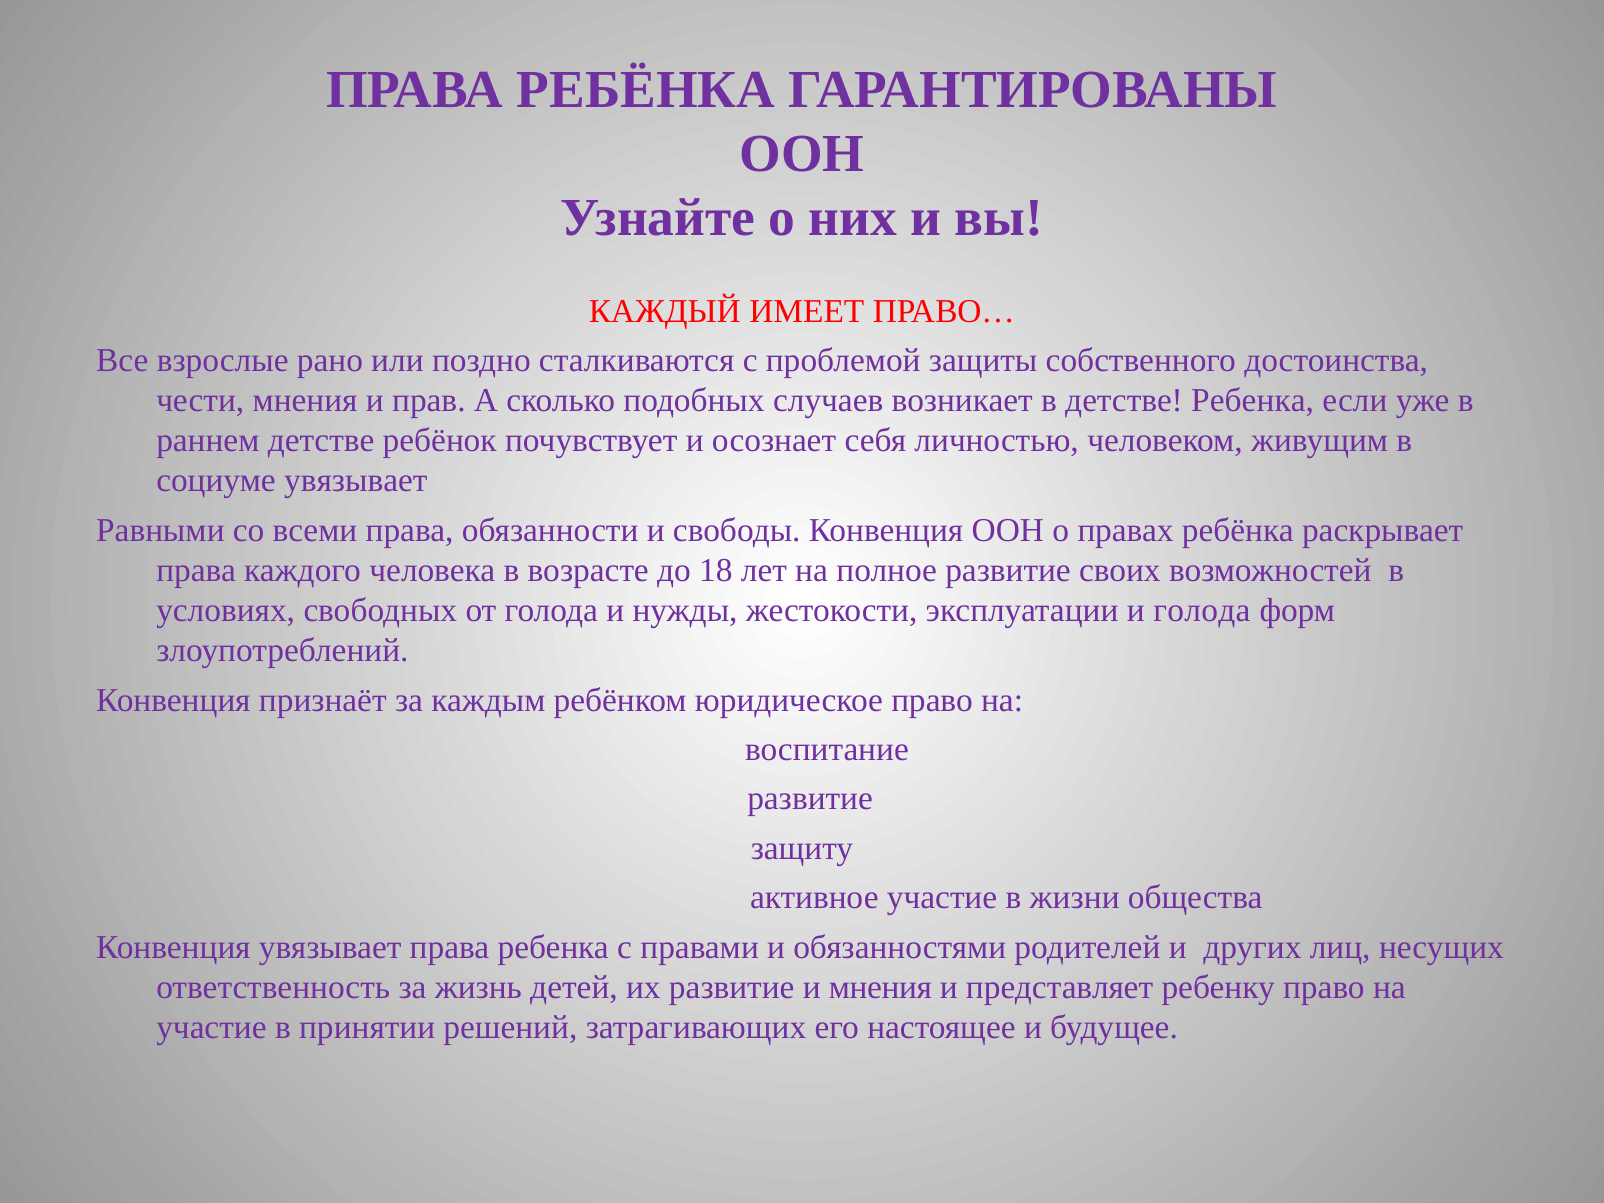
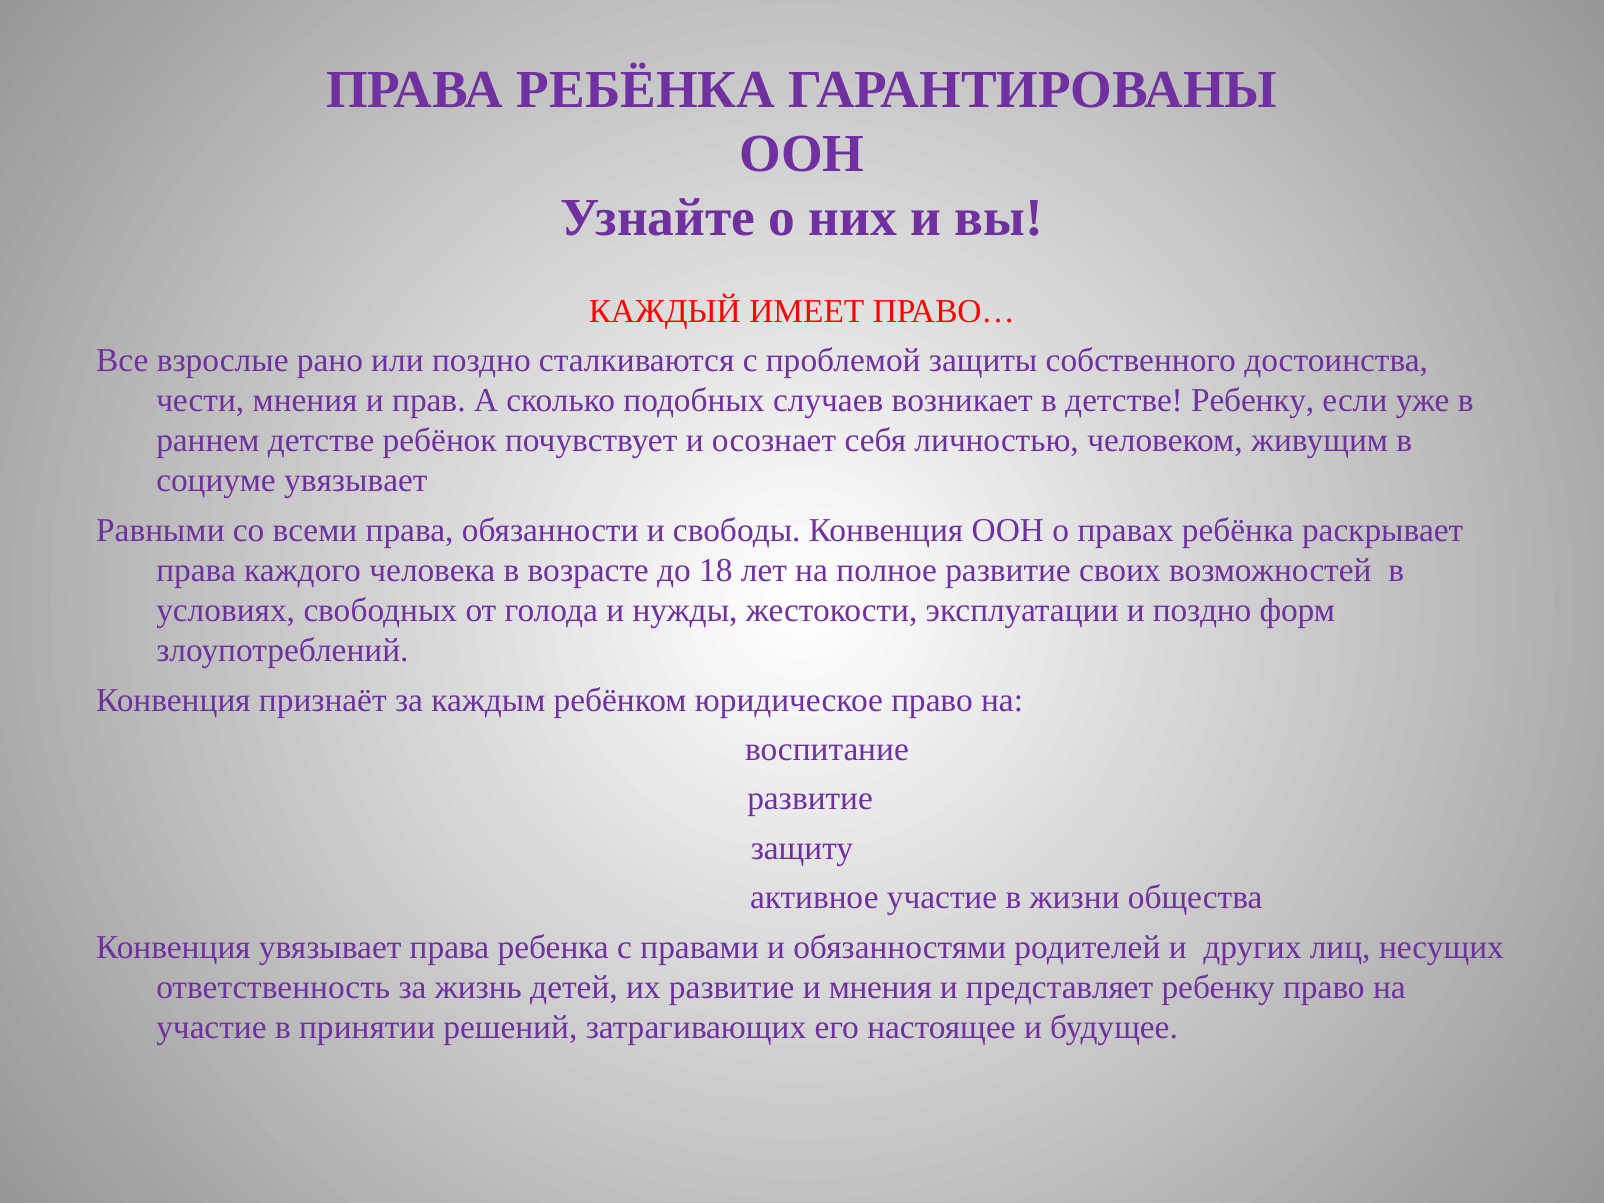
детстве Ребенка: Ребенка -> Ребенку (1253, 401)
и голода: голода -> поздно (1202, 610)
